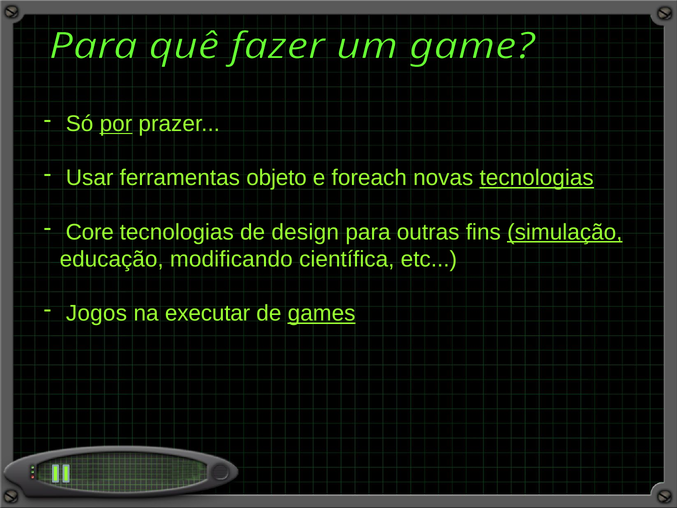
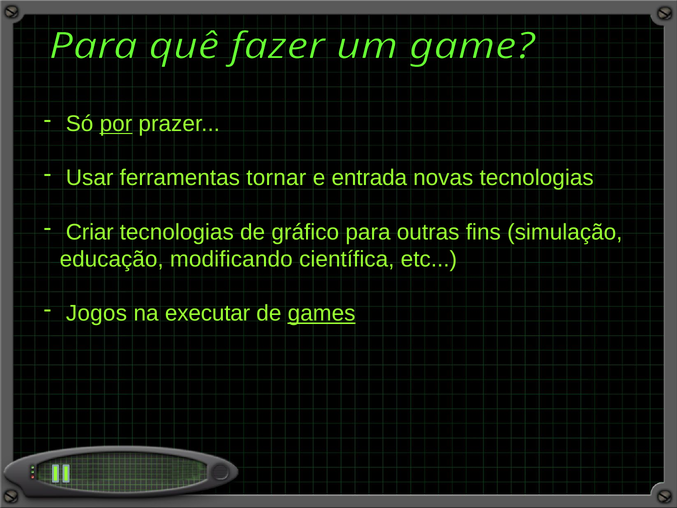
objeto: objeto -> tornar (276, 178)
foreach: foreach -> entrada (369, 178)
tecnologias underline: present -> none (537, 178)
Core: Core -> Criar (90, 232)
design: design -> gráfico (305, 232)
simulação underline: present -> none (565, 232)
